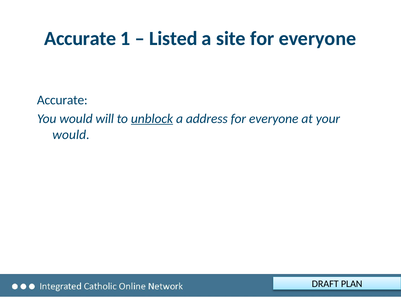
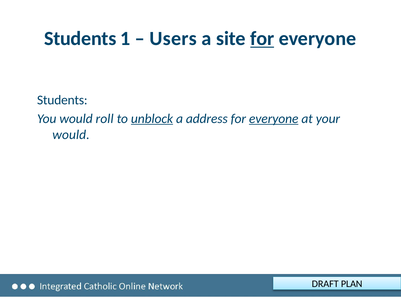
Accurate: Accurate -> Students (80, 39)
Listed: Listed -> Users (173, 39)
for underline: none -> present (262, 39)
Accurate: Accurate -> Students (62, 100)
will: will -> roll (105, 119)
everyone underline: none -> present (274, 119)
